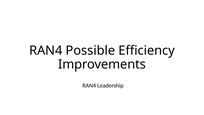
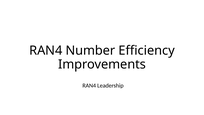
Possible: Possible -> Number (90, 50)
